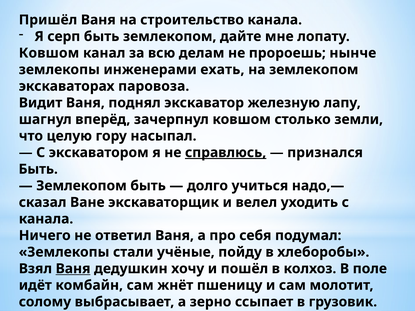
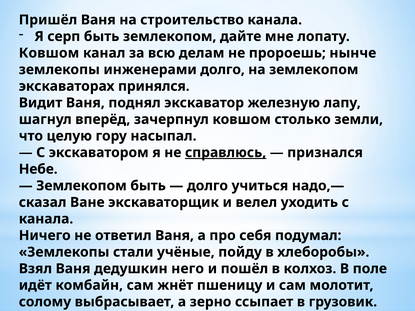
инженерами ехать: ехать -> долго (223, 70)
паровоза: паровоза -> принялся (154, 86)
Быть: Быть -> Небе (38, 169)
Ваня underline: present -> none (73, 269)
хочу: хочу -> него (188, 269)
